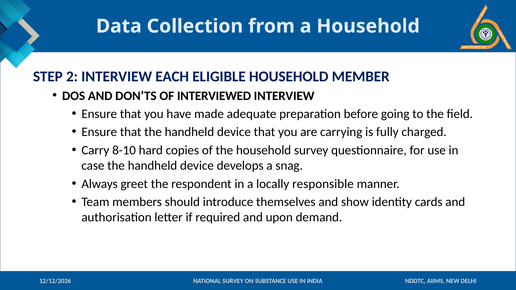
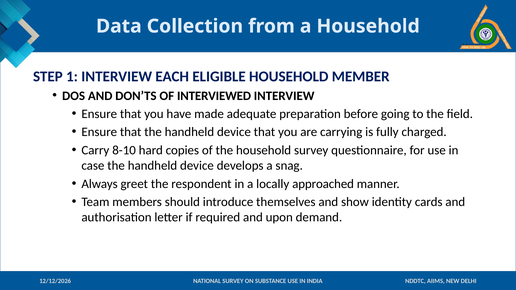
2: 2 -> 1 (72, 77)
responsible: responsible -> approached (323, 184)
